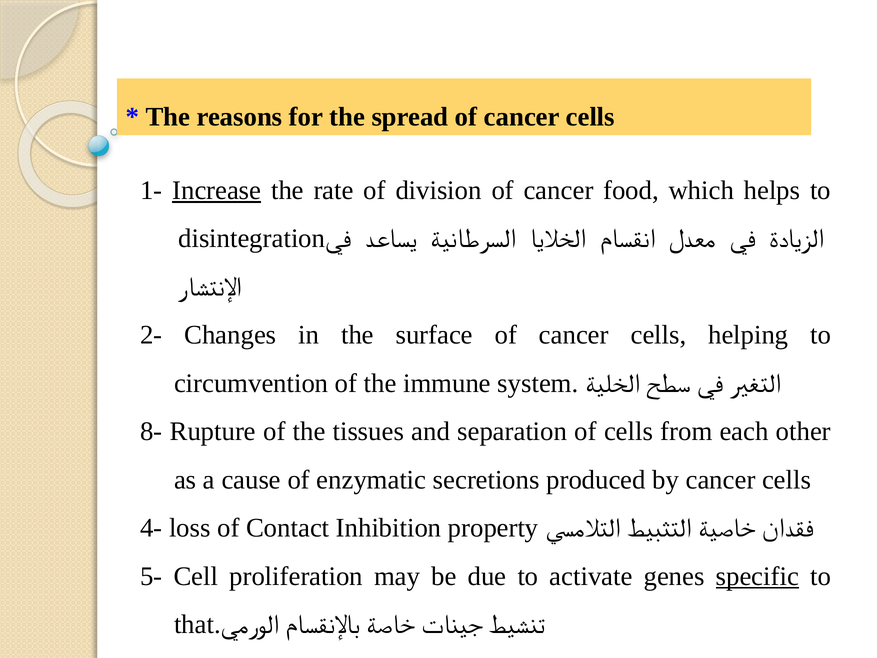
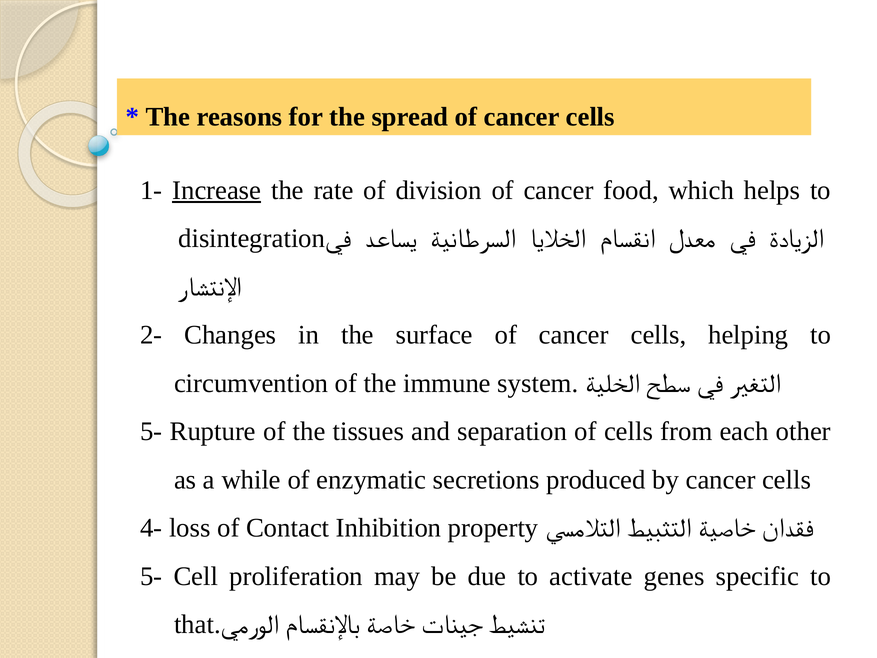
8-: 8- -> 5- (151, 431)
cause: cause -> while (251, 480)
specific underline: present -> none (757, 576)
